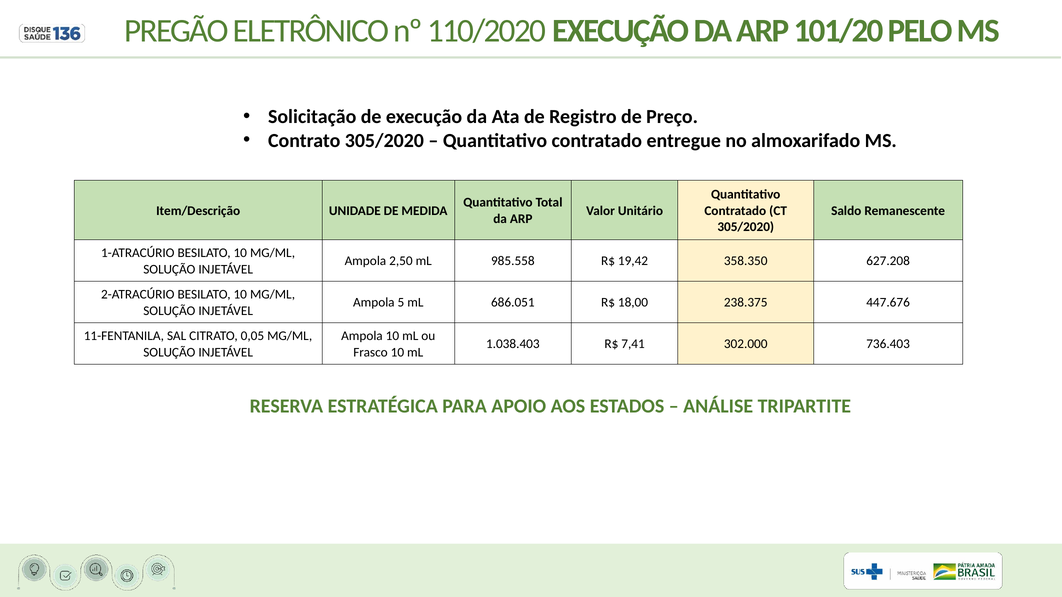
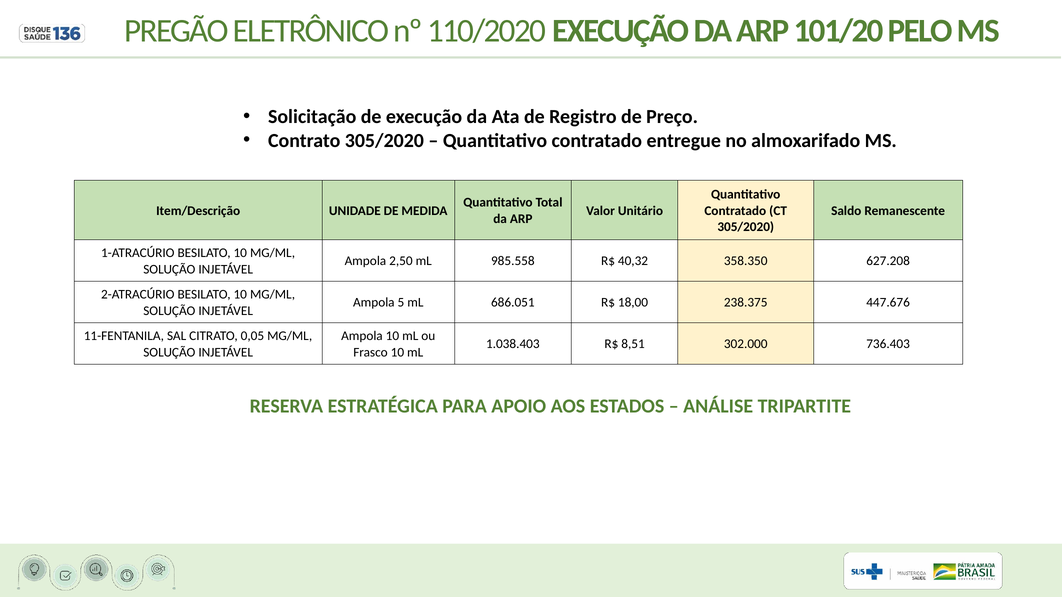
19,42: 19,42 -> 40,32 (633, 261)
7,41: 7,41 -> 8,51 (633, 344)
